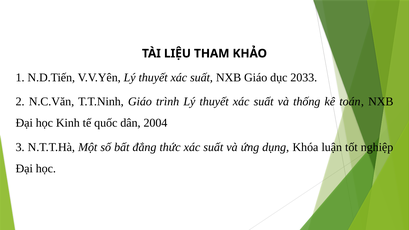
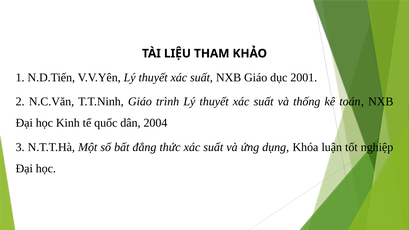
2033: 2033 -> 2001 (304, 78)
